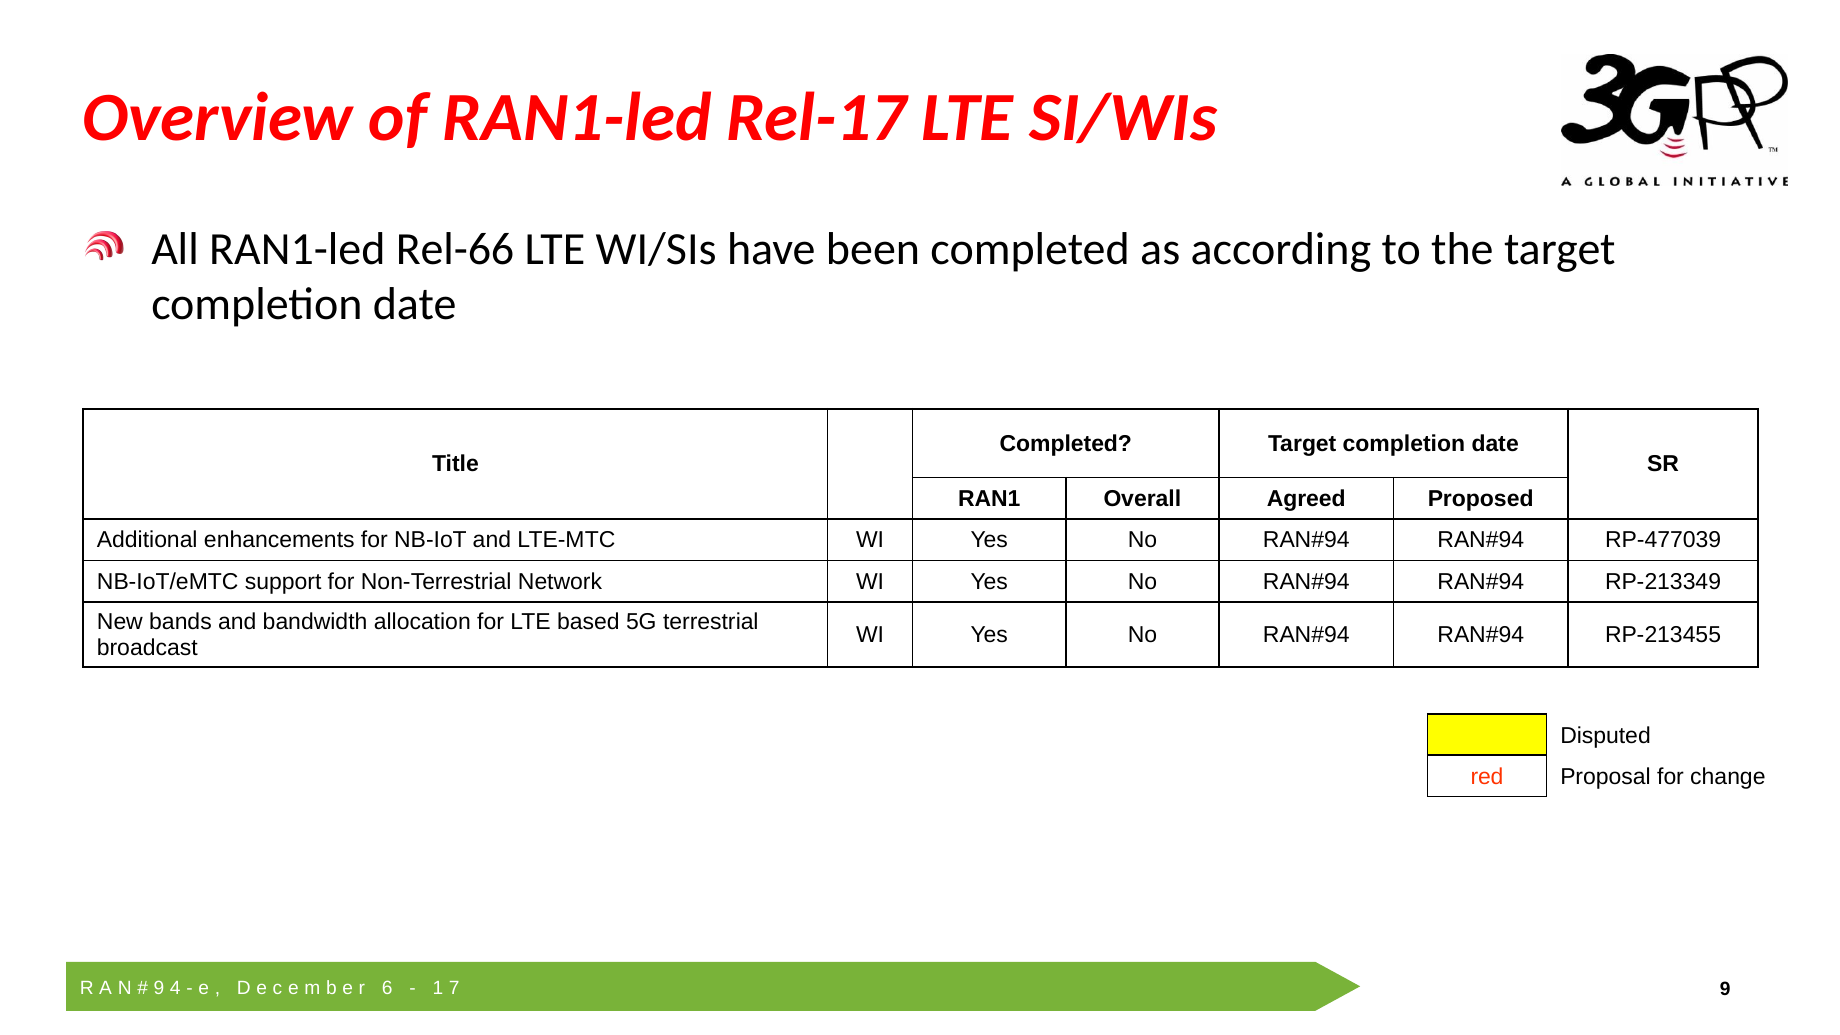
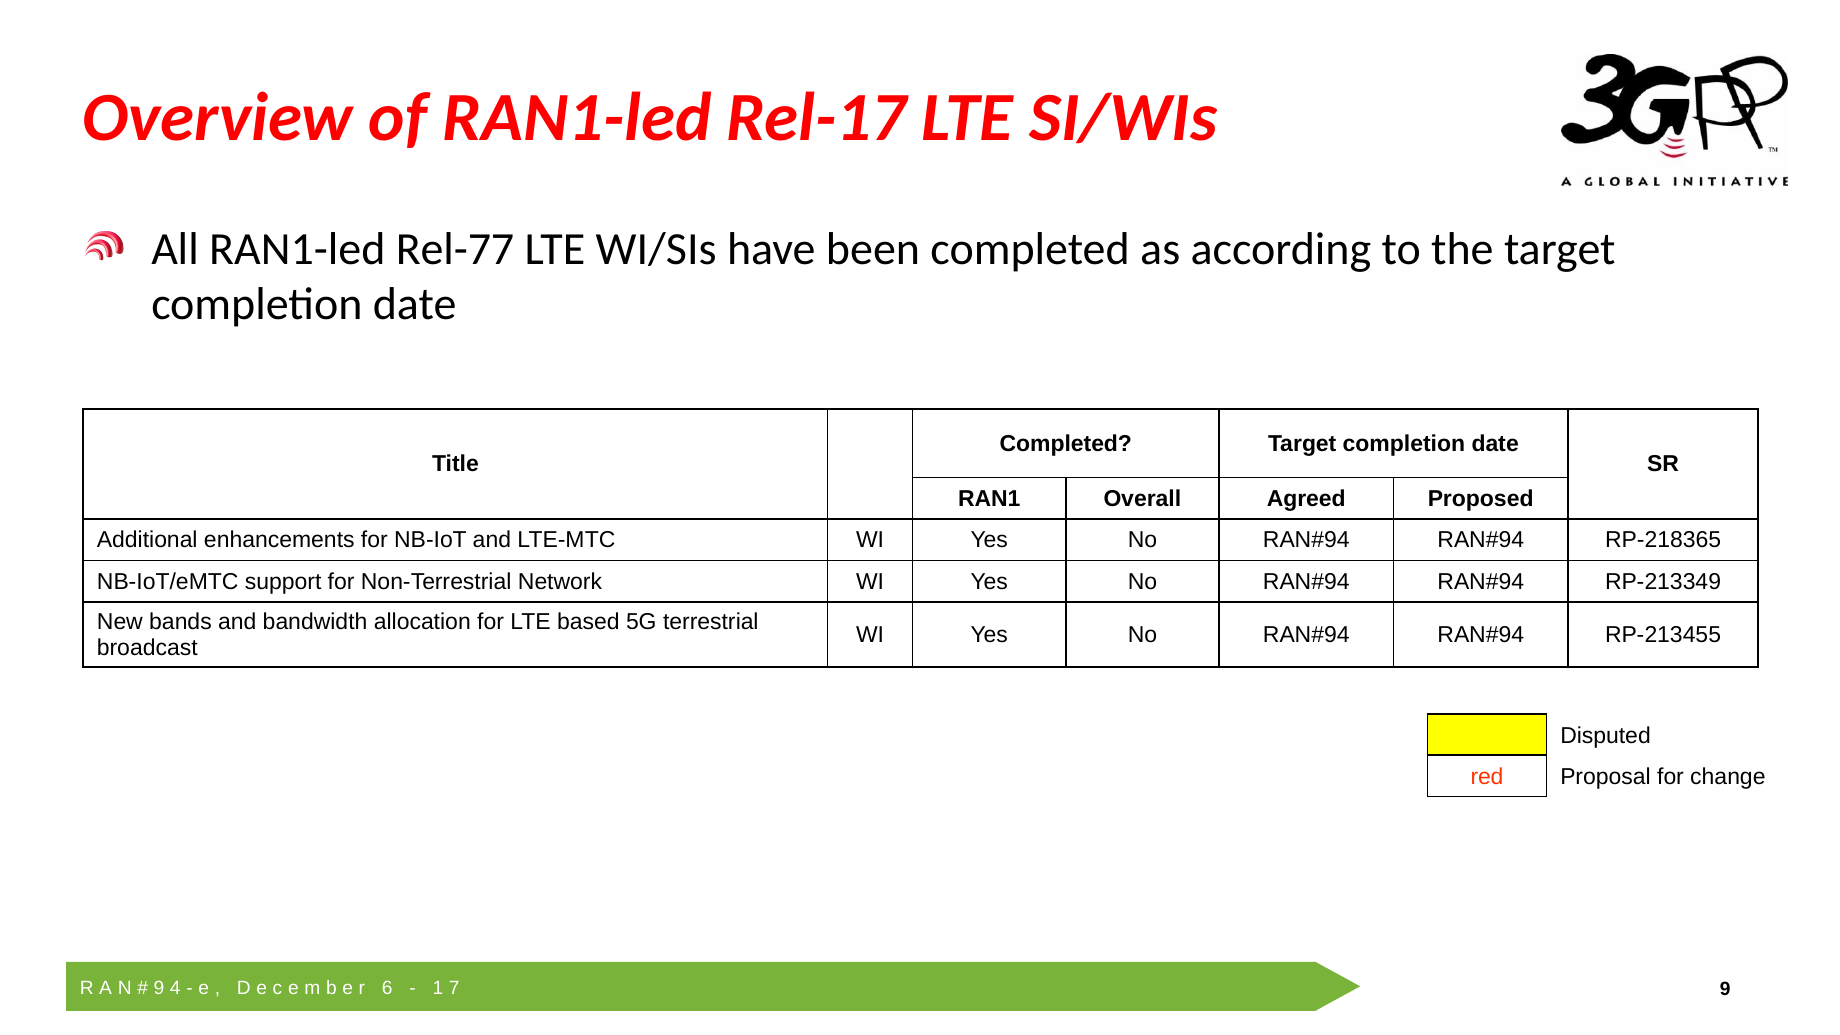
Rel-66: Rel-66 -> Rel-77 (455, 249)
RP-477039: RP-477039 -> RP-218365 (1663, 540)
